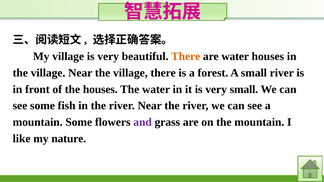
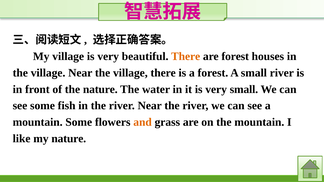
are water: water -> forest (235, 56)
the houses: houses -> nature (100, 89)
and colour: purple -> orange (143, 122)
